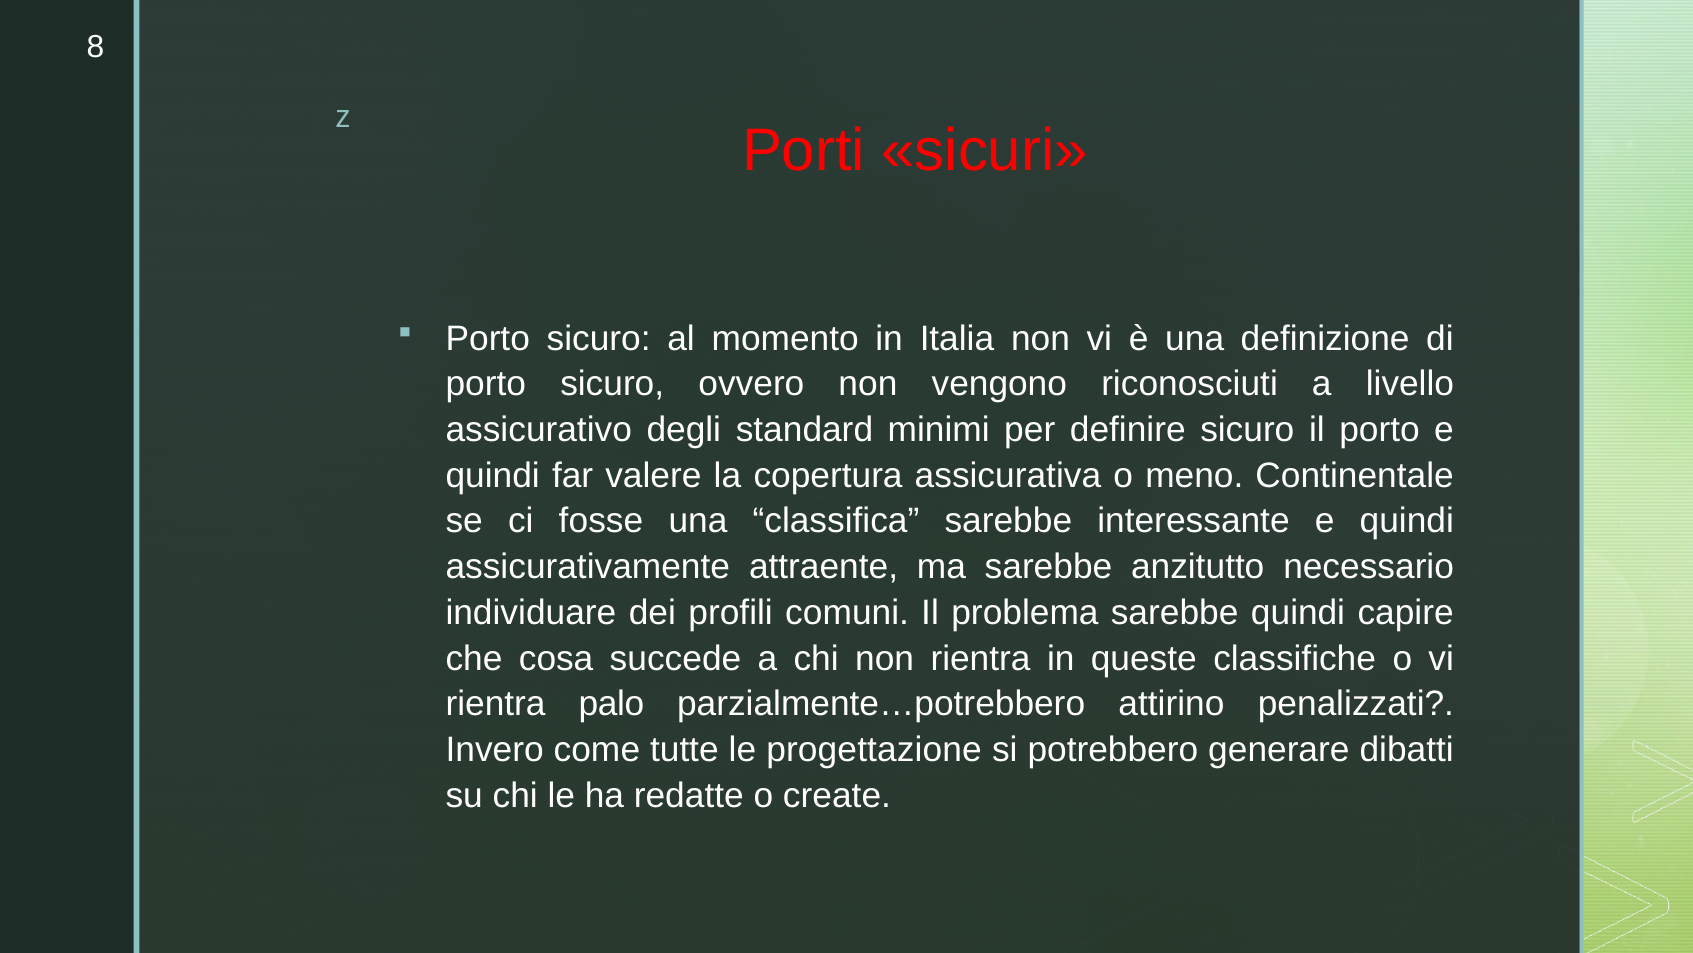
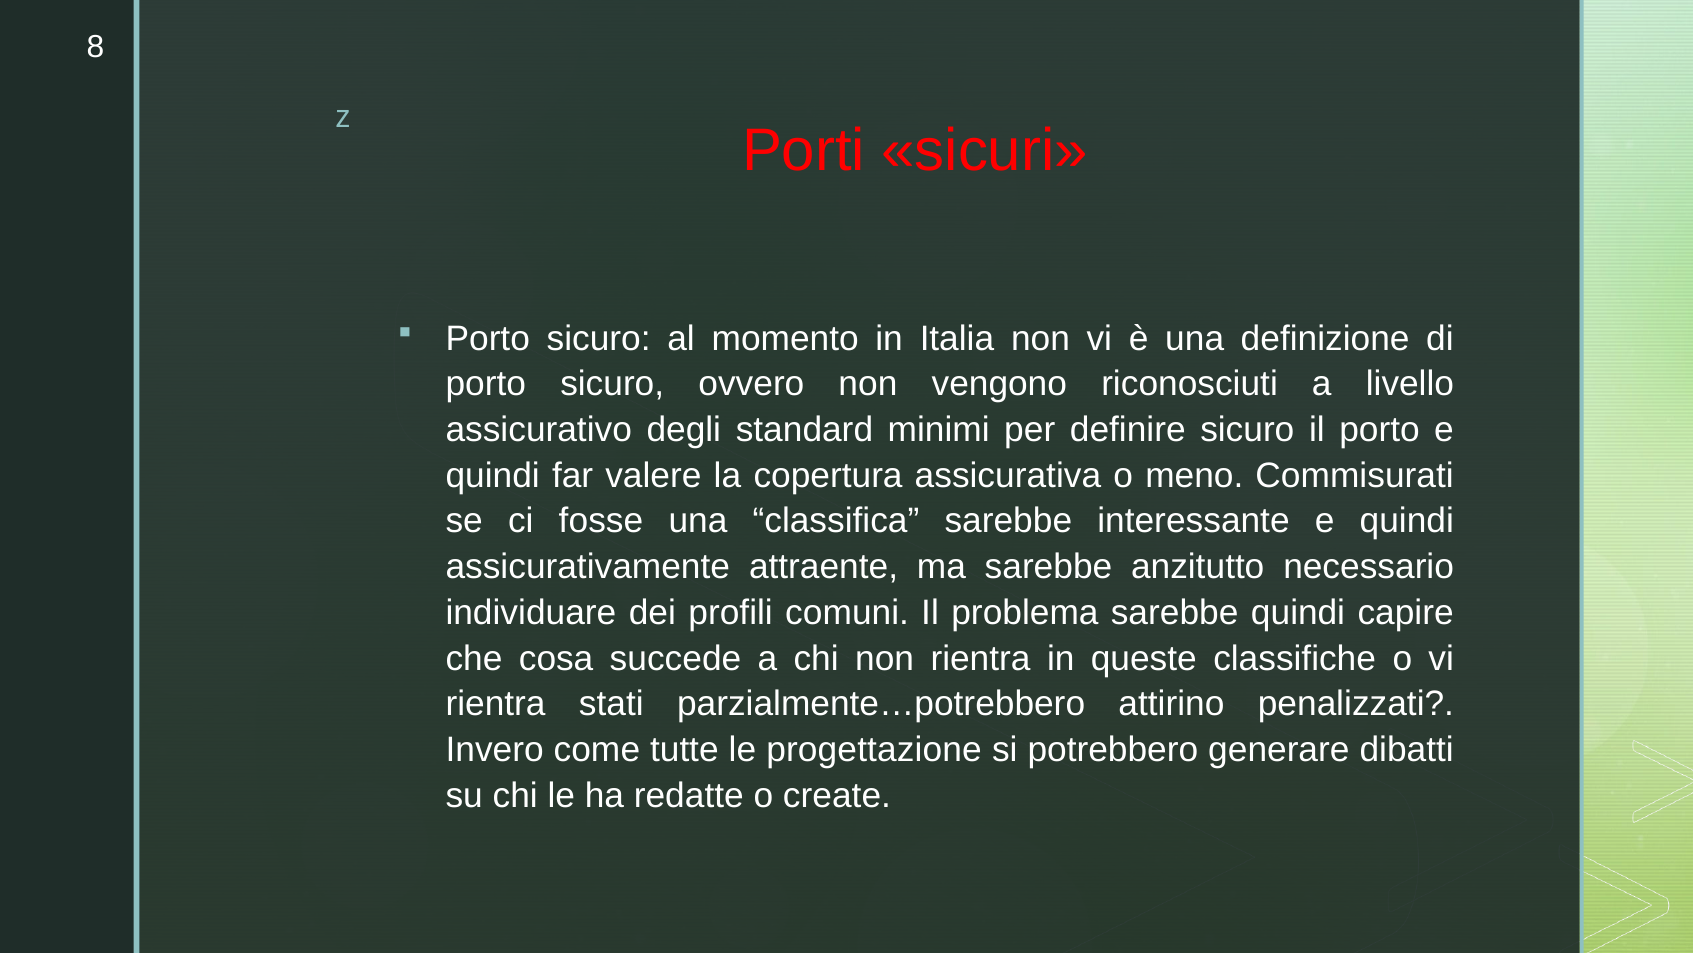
Continentale: Continentale -> Commisurati (1355, 475)
palo: palo -> stati (611, 704)
